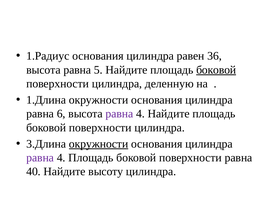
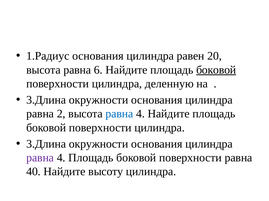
36: 36 -> 20 (215, 56)
5: 5 -> 6 (98, 70)
1.Длина: 1.Длина -> 3.Длина (46, 100)
6: 6 -> 2 (61, 114)
равна colour: purple -> blue (119, 114)
окружности underline: present -> none (99, 144)
